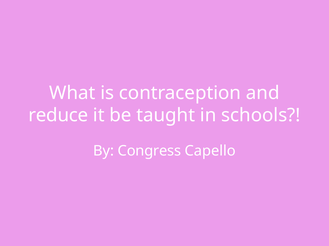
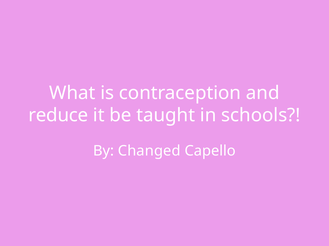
Congress: Congress -> Changed (149, 151)
